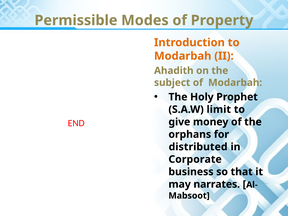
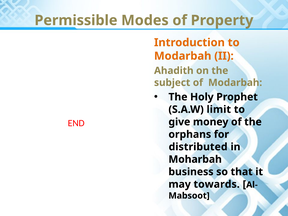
Corporate: Corporate -> Moharbah (195, 159)
narrates: narrates -> towards (217, 184)
